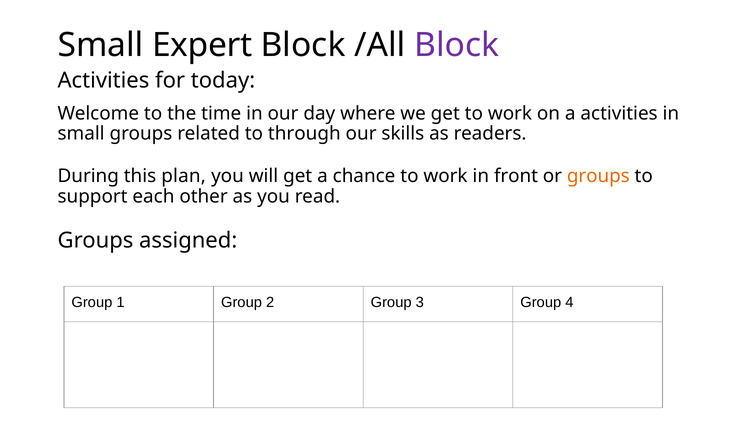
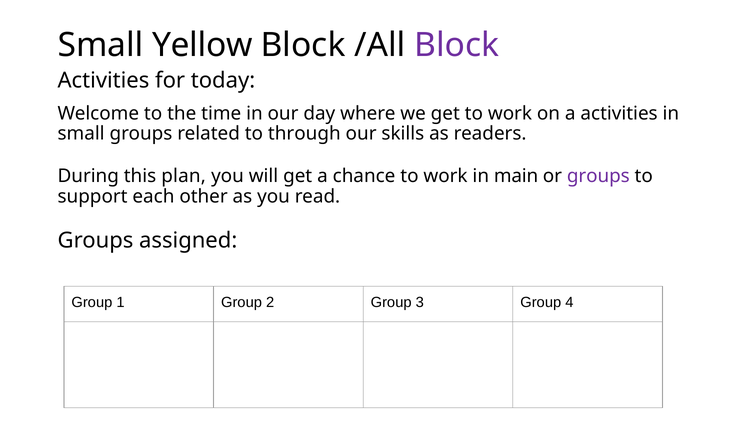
Expert: Expert -> Yellow (202, 45)
front: front -> main (516, 176)
groups colour: orange -> purple (598, 176)
